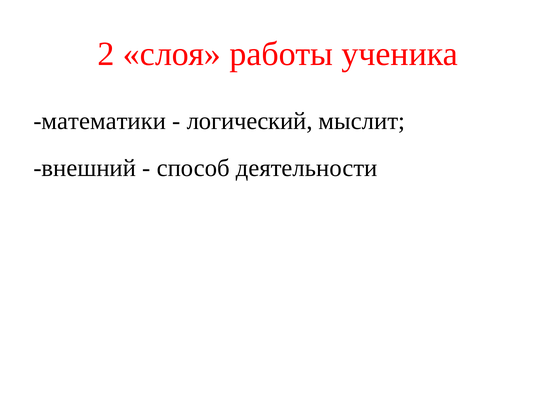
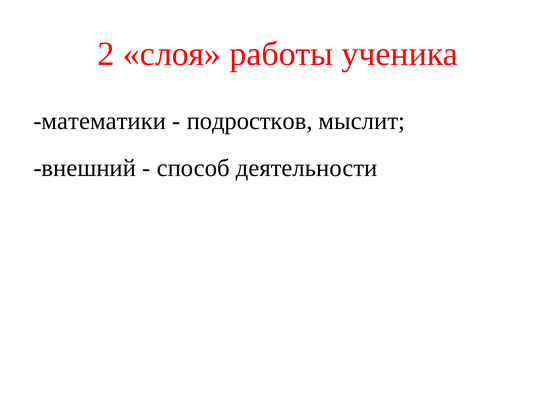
логический: логический -> подростков (250, 121)
